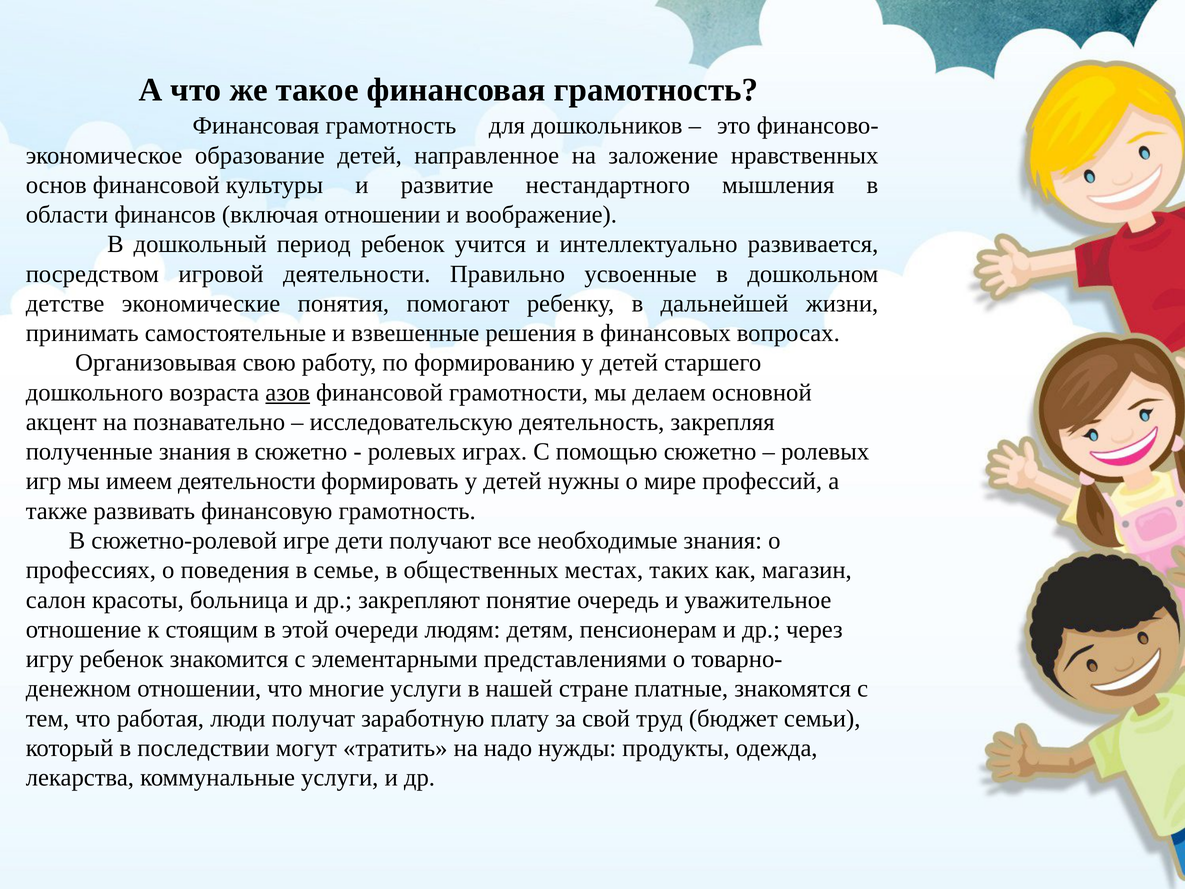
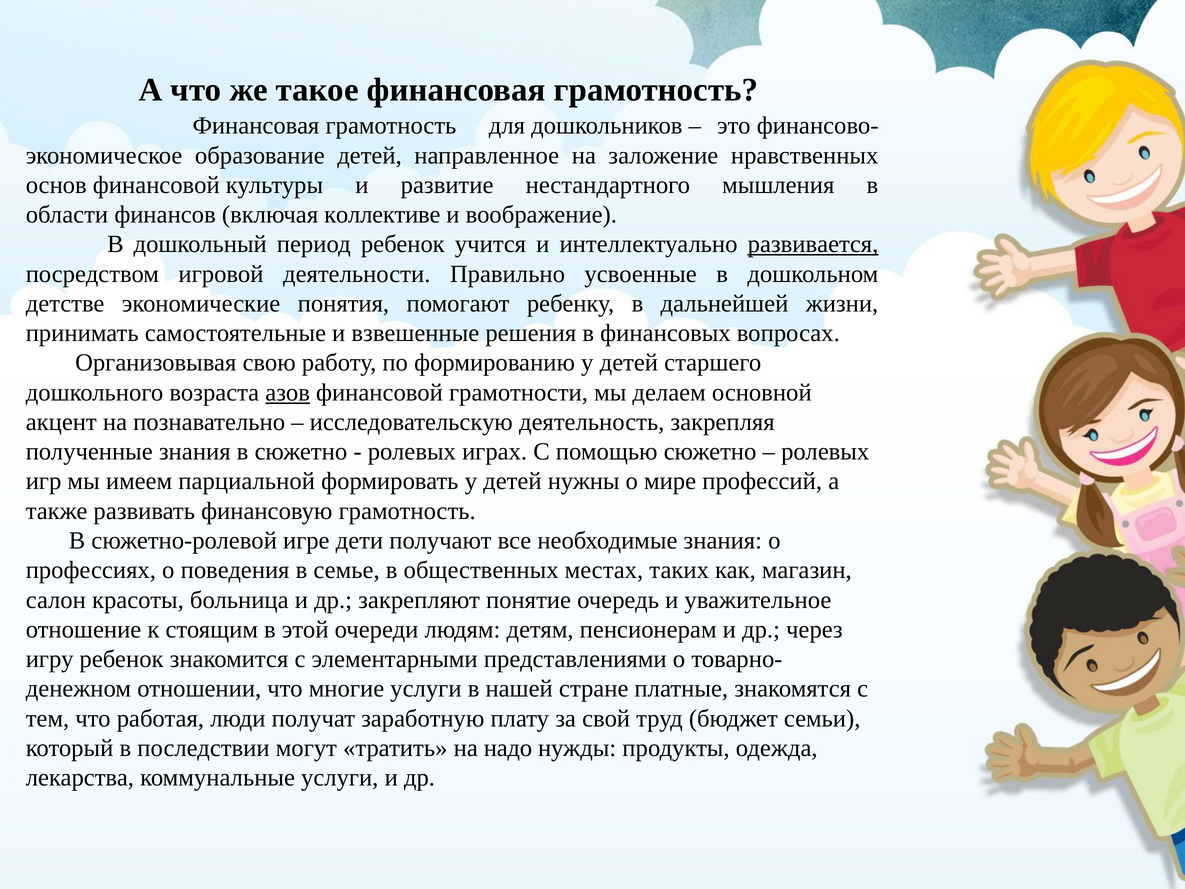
включая отношении: отношении -> коллективе (382, 215)
развивается underline: none -> present (813, 244)
имеем деятельности: деятельности -> парциальной (247, 481)
